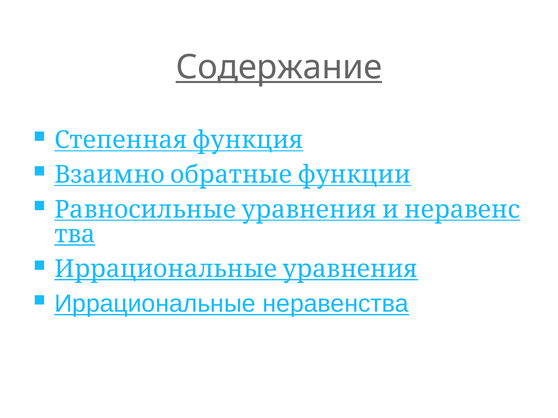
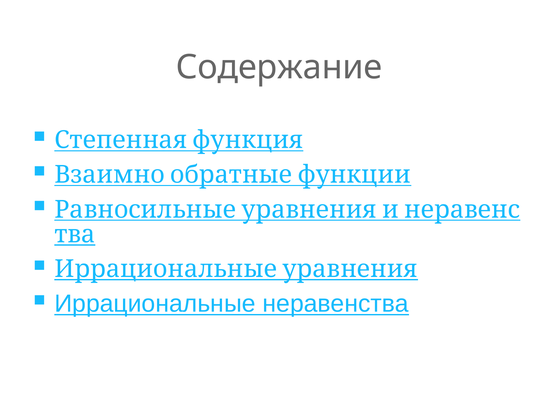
Содержание underline: present -> none (279, 67)
